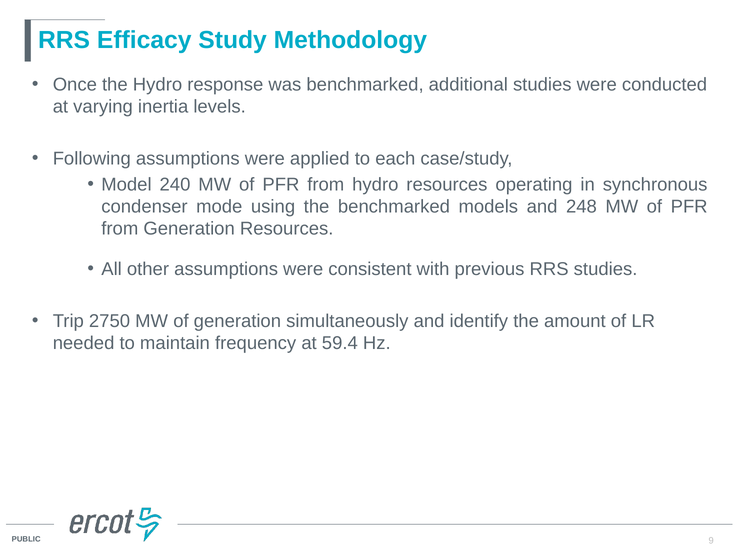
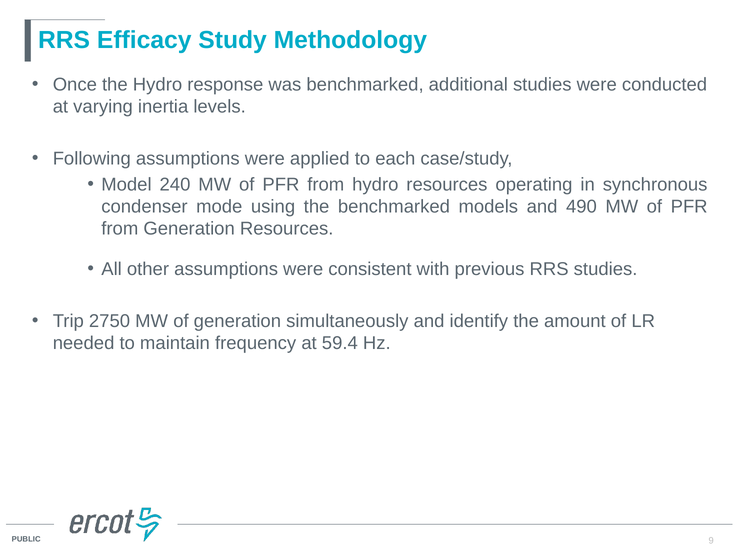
248: 248 -> 490 (581, 207)
